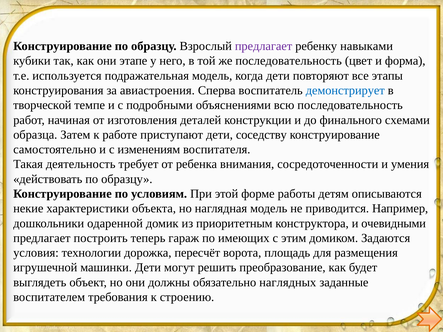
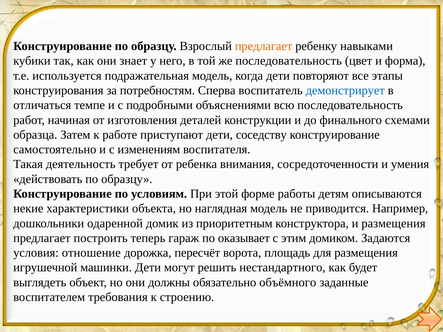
предлагает colour: purple -> orange (264, 46)
этапе: этапе -> знает (133, 61)
авиастроения: авиастроения -> потребностям (157, 91)
творческой: творческой -> отличаться (42, 105)
и очевидными: очевидными -> размещения (393, 223)
имеющих: имеющих -> оказывает (244, 238)
технологии: технологии -> отношение (91, 253)
преобразование: преобразование -> нестандартного (282, 268)
наглядных: наглядных -> объёмного (288, 283)
